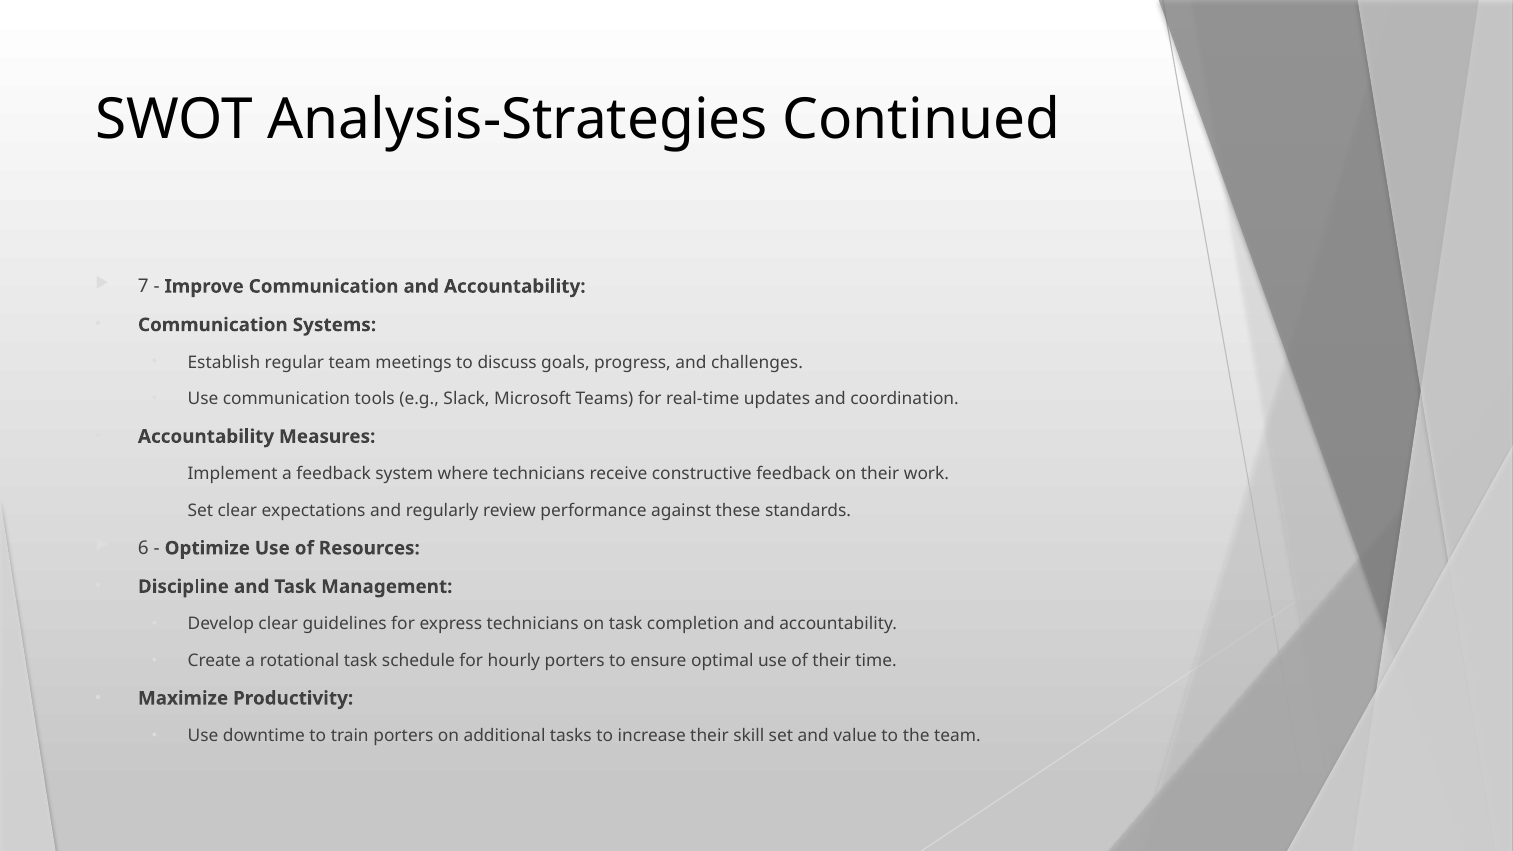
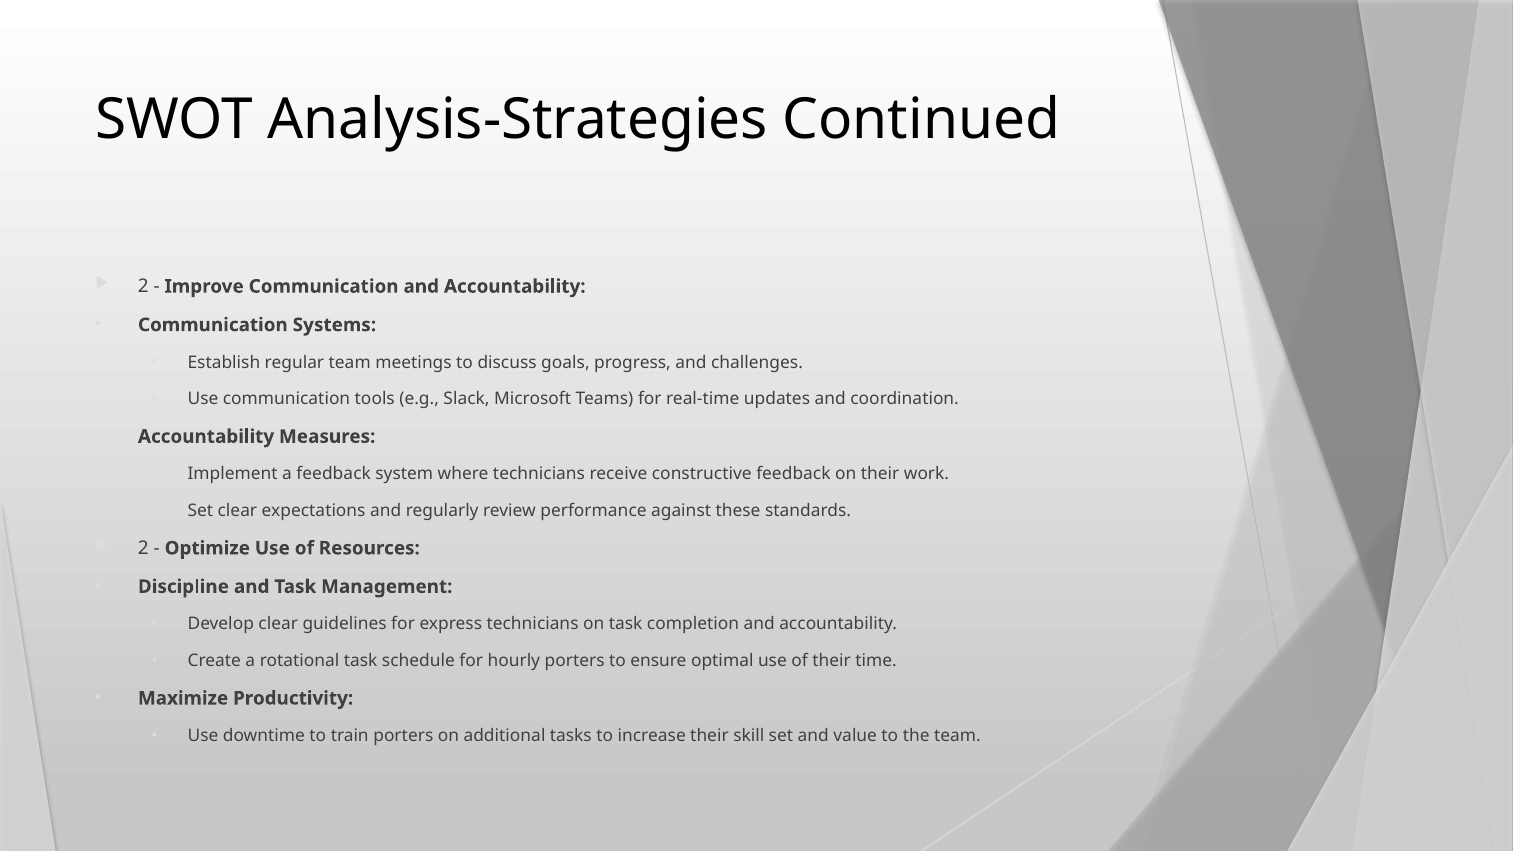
7: 7 -> 2 (143, 286)
6: 6 -> 2 (143, 548)
